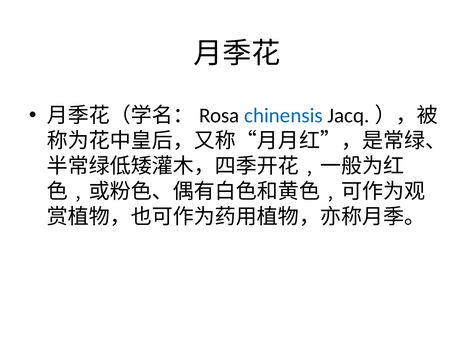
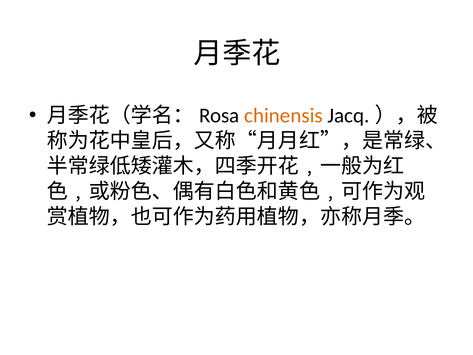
chinensis colour: blue -> orange (283, 116)
